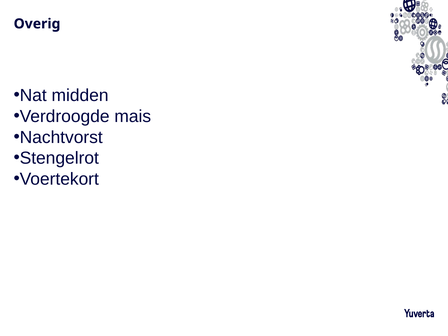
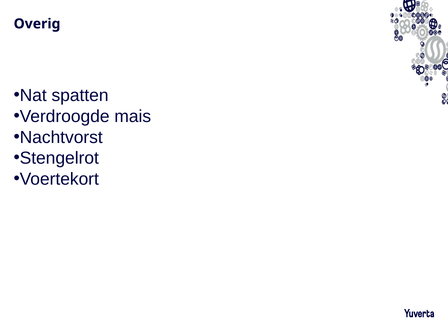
midden: midden -> spatten (80, 95)
